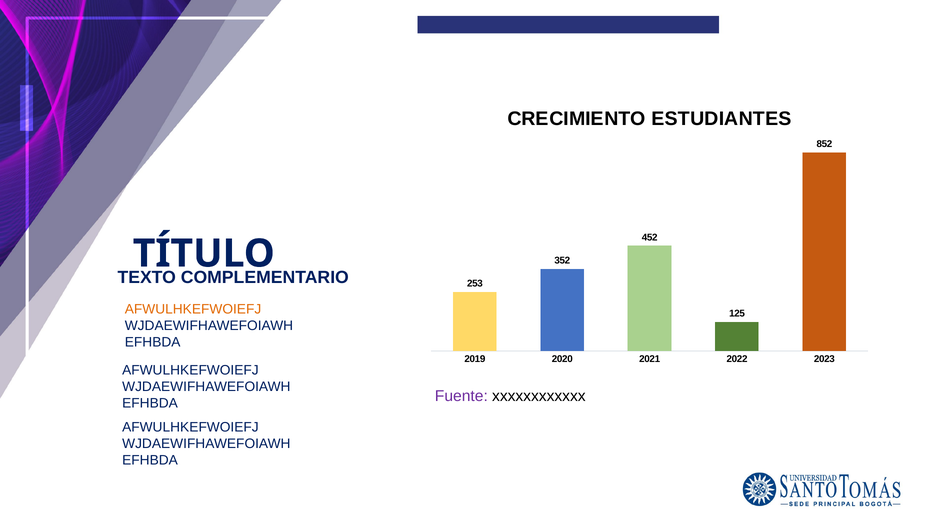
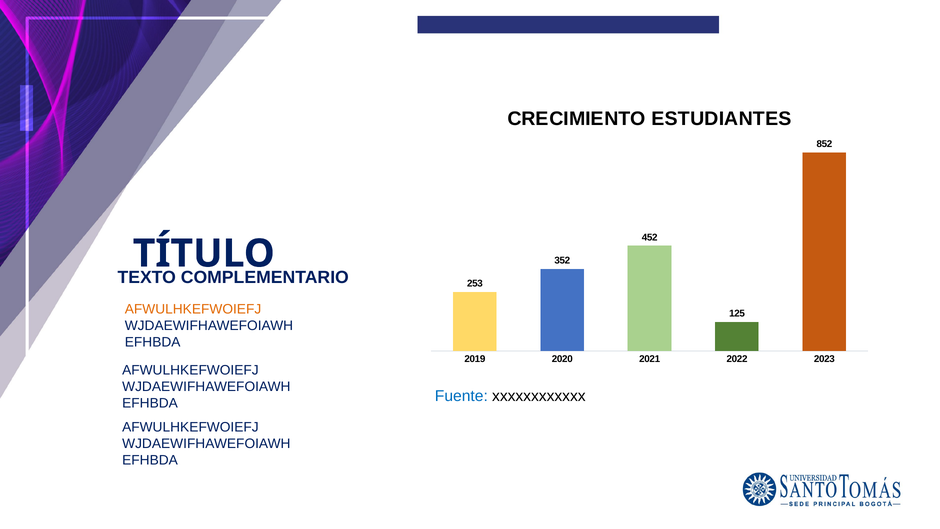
Fuente colour: purple -> blue (461, 396)
